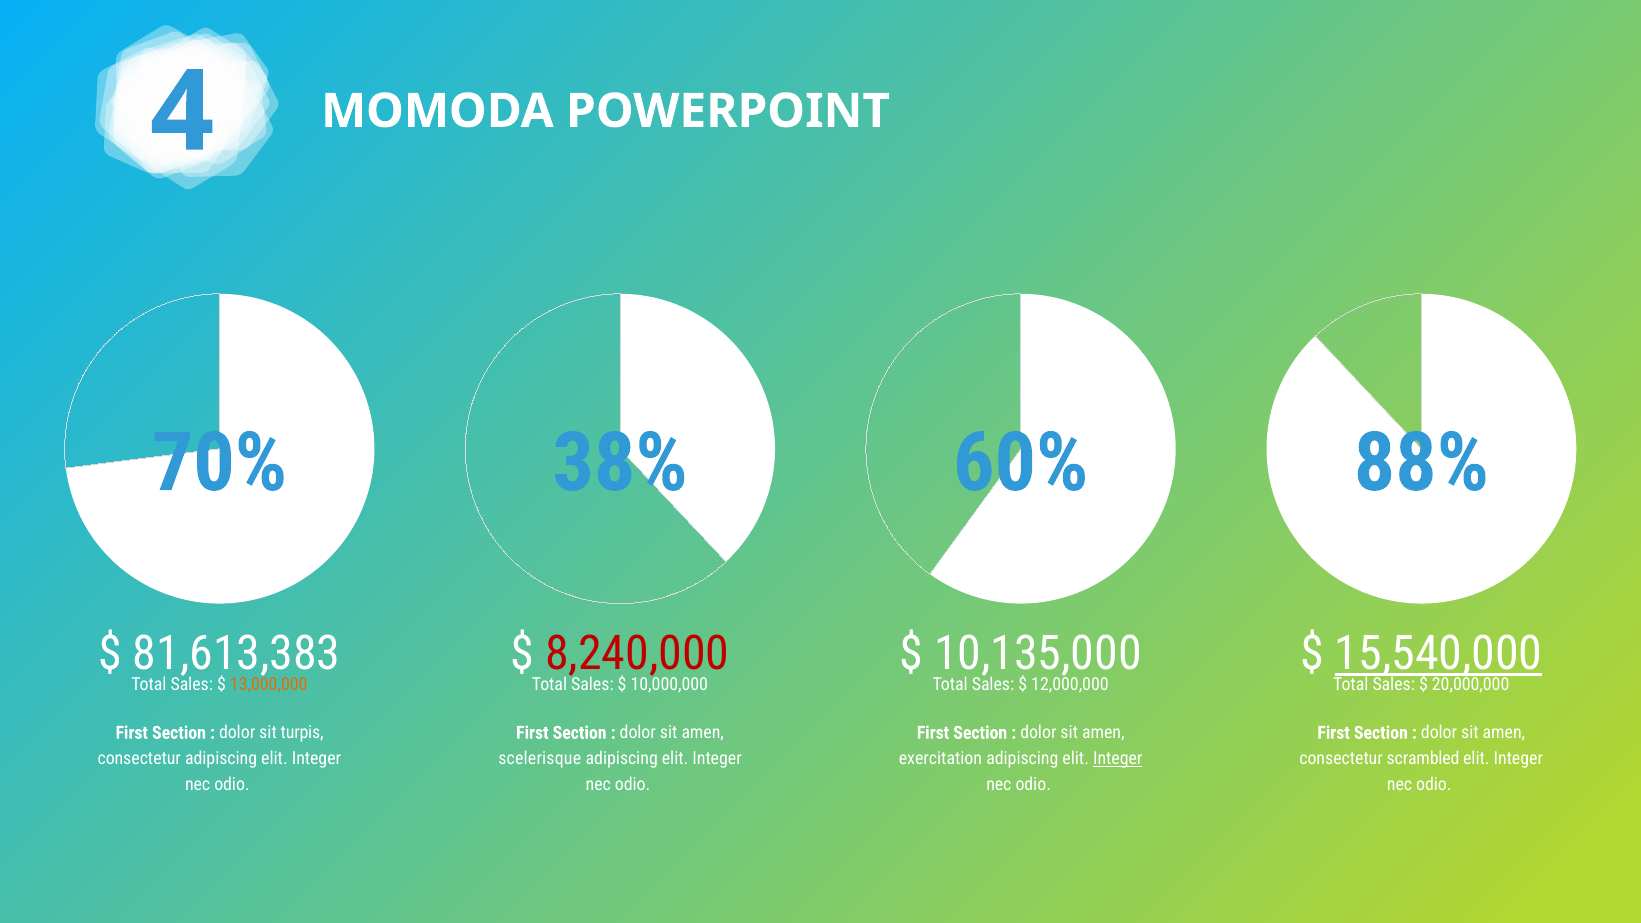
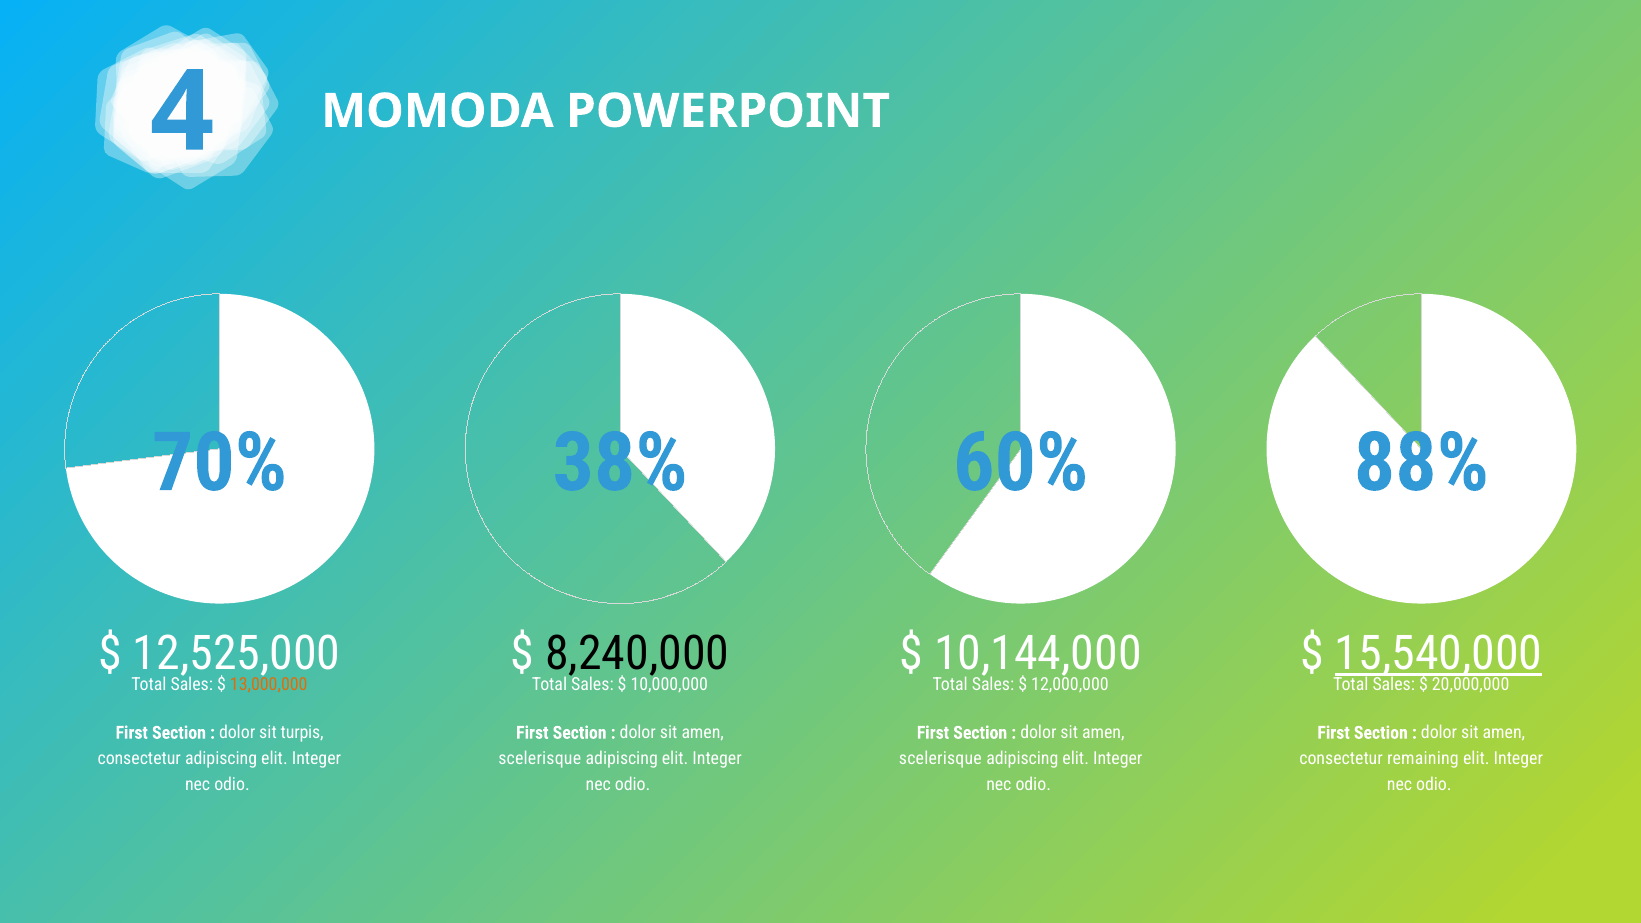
81,613,383: 81,613,383 -> 12,525,000 (237, 654)
8,240,000 colour: red -> black (637, 654)
10,135,000: 10,135,000 -> 10,144,000 (1038, 654)
exercitation: exercitation -> scelerisque (940, 759)
Integer underline: present -> none (1118, 759)
scrambled: scrambled -> remaining (1423, 759)
